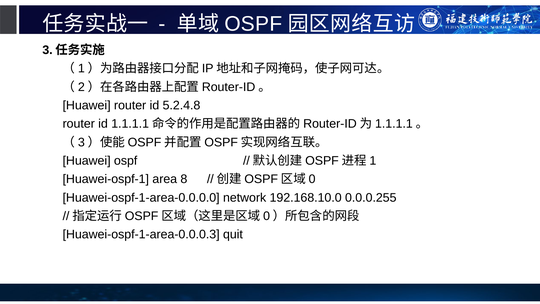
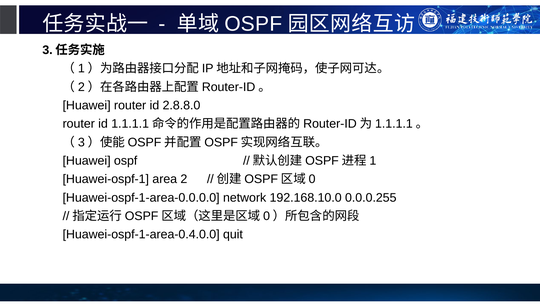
5.2.4.8: 5.2.4.8 -> 2.8.8.0 (181, 105)
8: 8 -> 2 (184, 179)
Huawei-ospf-1-area-0.0.0.3: Huawei-ospf-1-area-0.0.0.3 -> Huawei-ospf-1-area-0.4.0.0 (141, 234)
